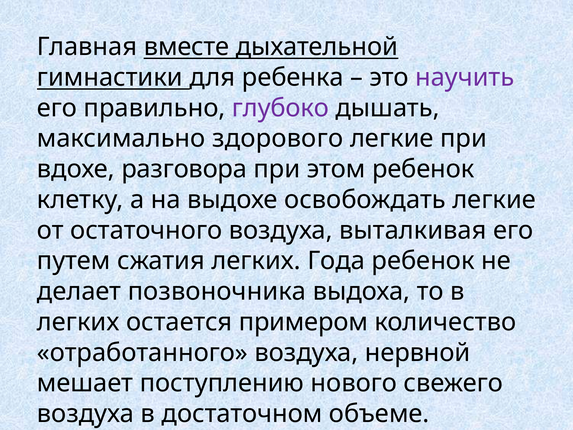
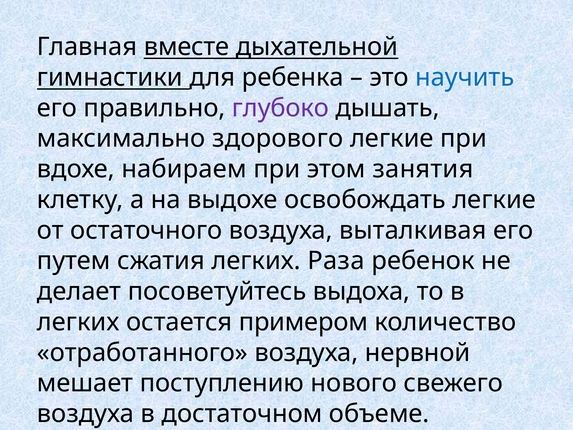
научить colour: purple -> blue (465, 77)
разговора: разговора -> набираем (184, 169)
этом ребенок: ребенок -> занятия (423, 169)
Года: Года -> Раза (336, 261)
позвоночника: позвоночника -> посоветуйтесь (217, 291)
